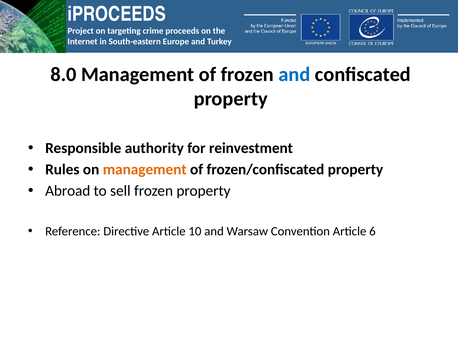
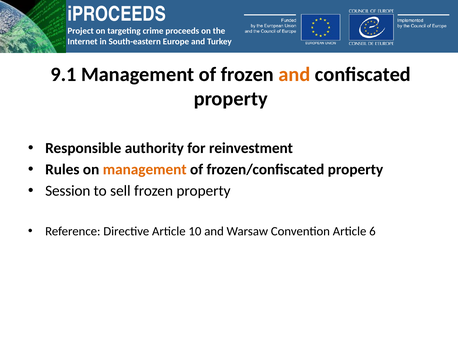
8.0: 8.0 -> 9.1 (63, 74)
and colour: blue -> orange (294, 74)
Abroad: Abroad -> Session (68, 191)
